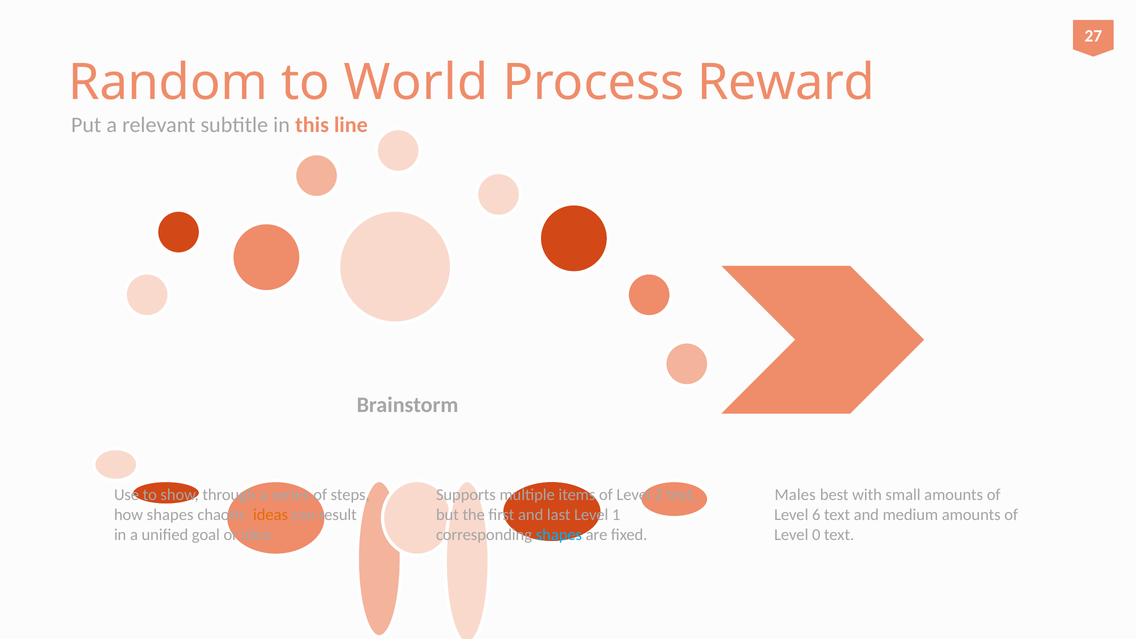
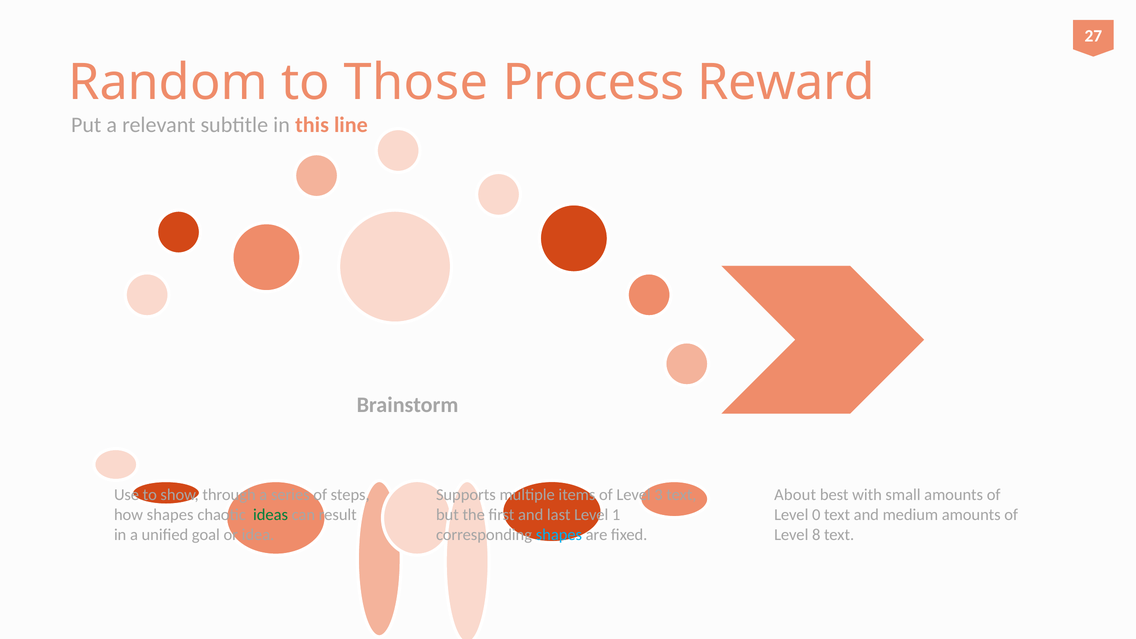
World: World -> Those (416, 82)
2: 2 -> 3 (658, 495)
Males: Males -> About (795, 495)
ideas colour: orange -> green (271, 515)
6: 6 -> 0 (816, 515)
0: 0 -> 8 (816, 535)
